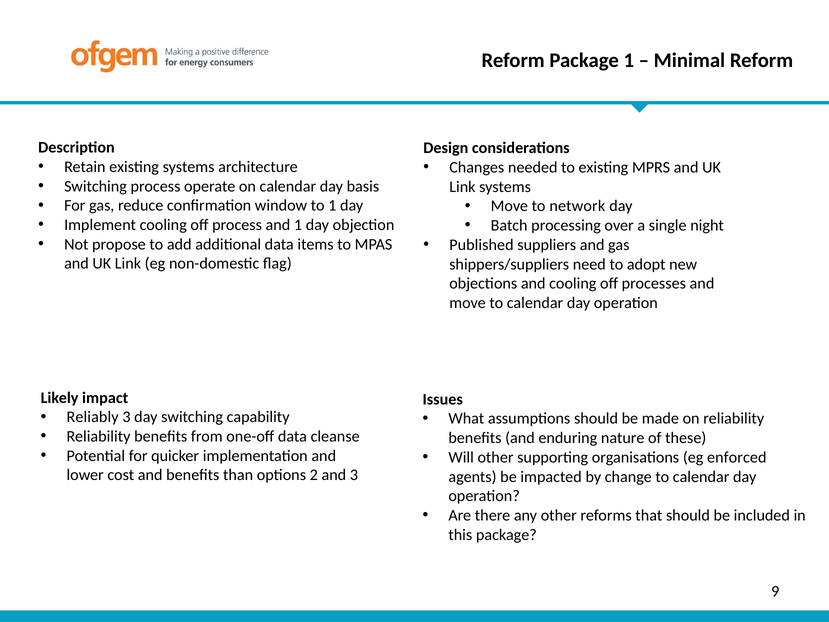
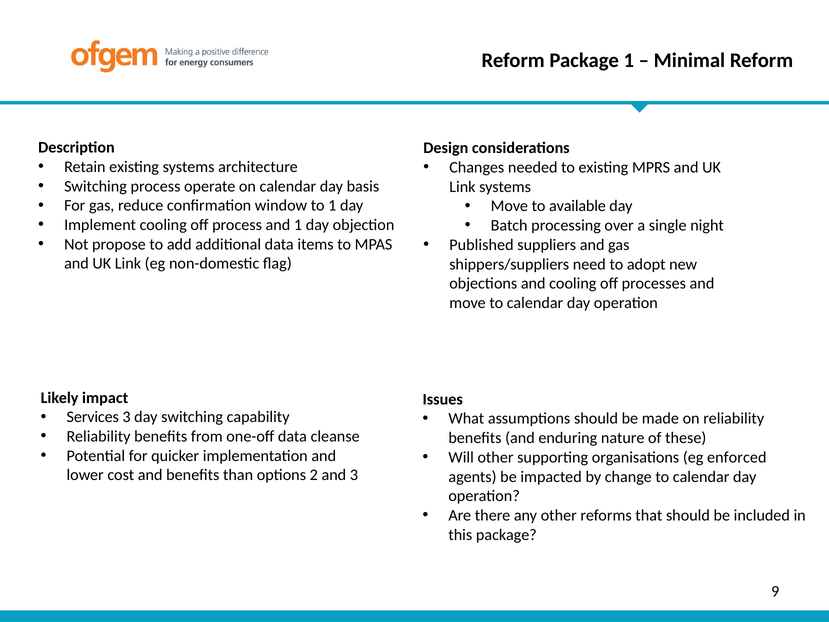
network: network -> available (577, 206)
Reliably: Reliably -> Services (93, 417)
